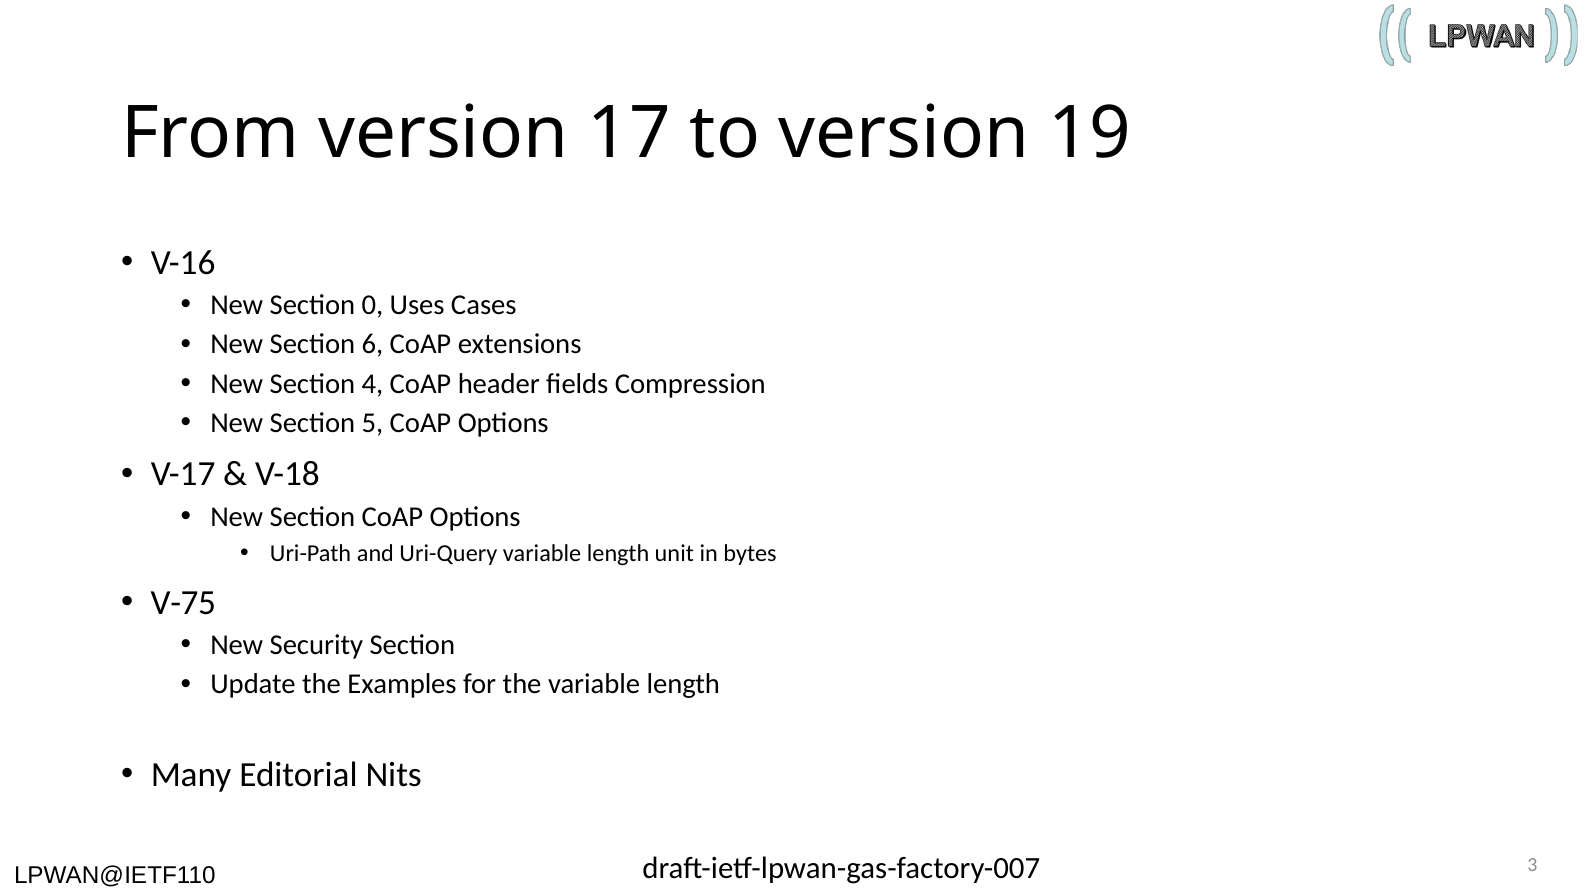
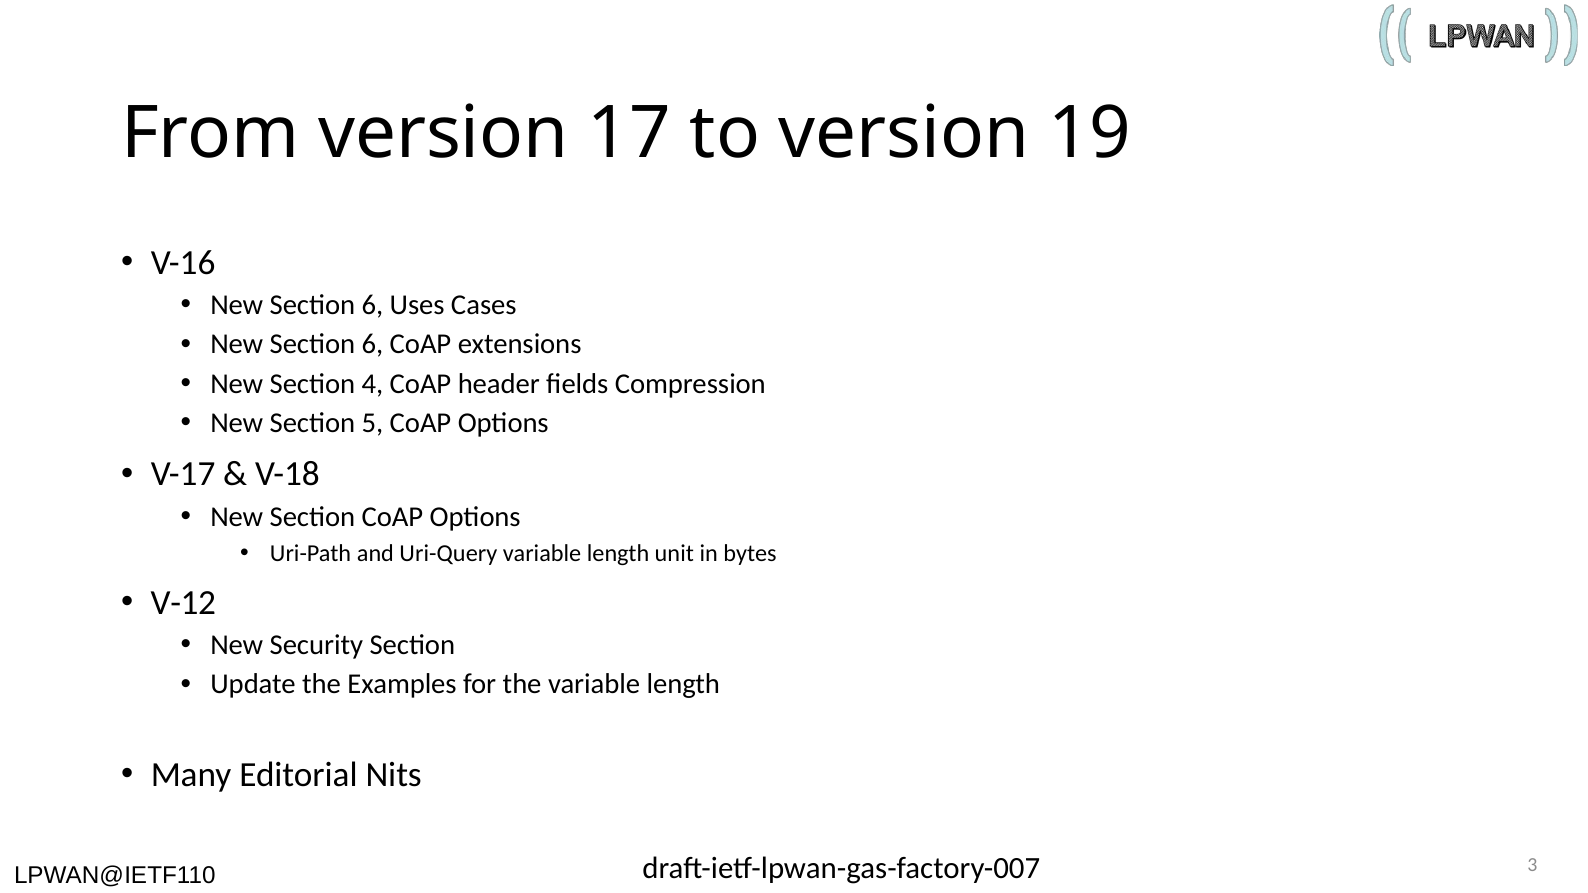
0: 0 -> 6 (372, 305)
V-75: V-75 -> V-12 (183, 603)
